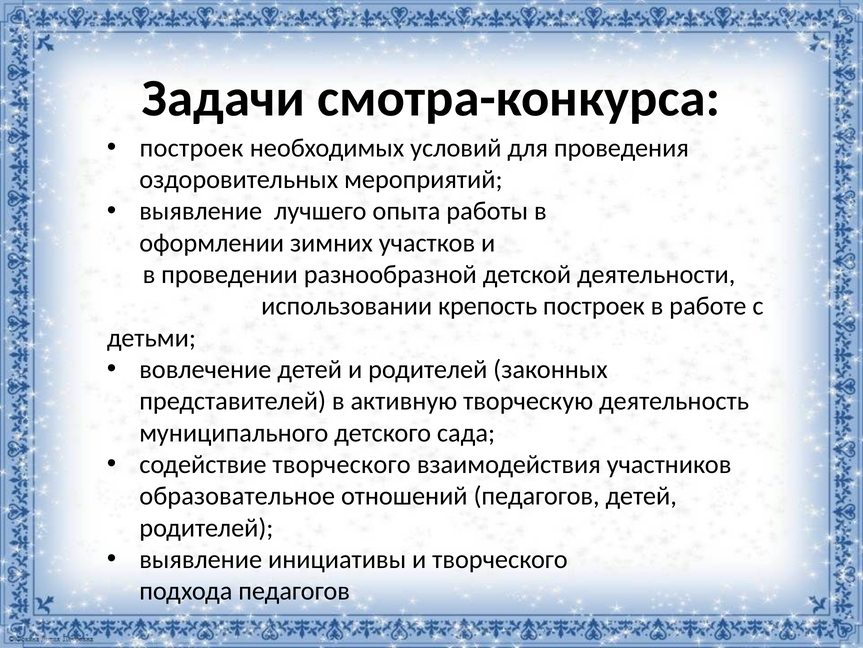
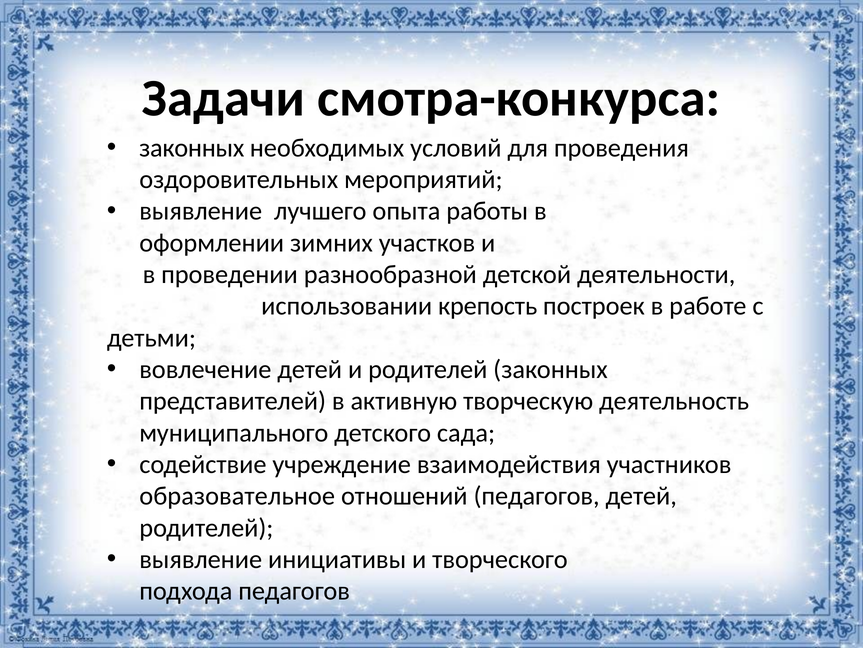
построек: построек -> законных (192, 148)
содействие творческого: творческого -> учреждение (342, 464)
